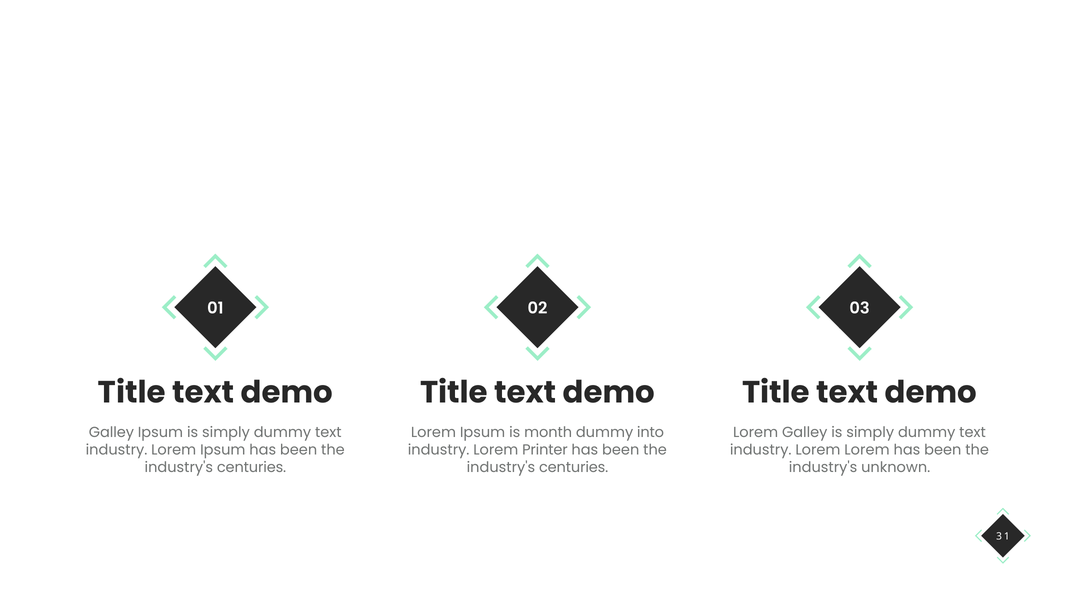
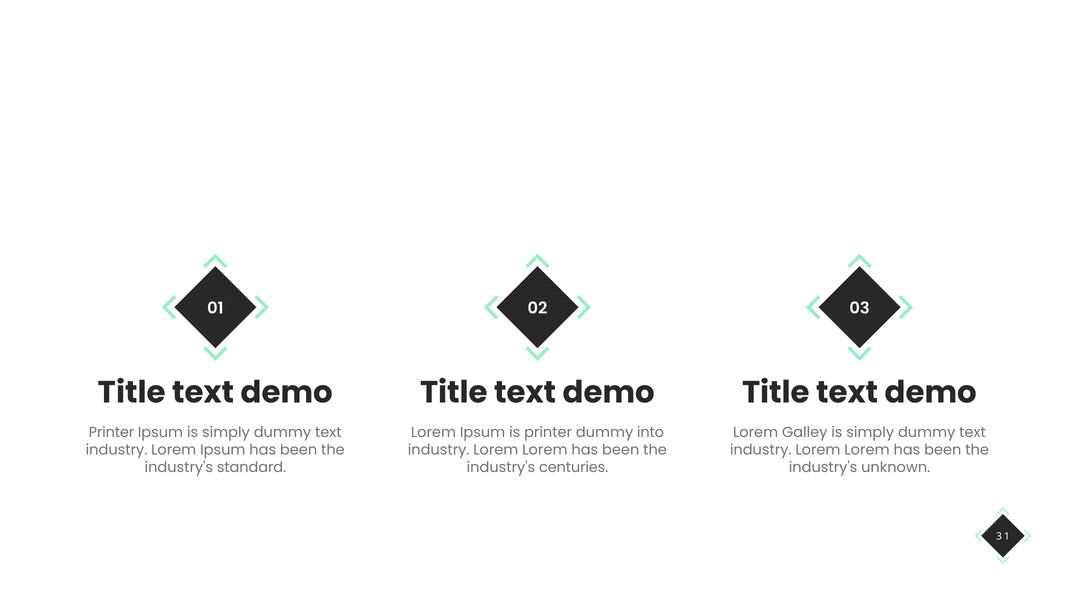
Galley: Galley -> Printer (111, 432)
is month: month -> printer (548, 432)
Printer: Printer -> Lorem (545, 450)
centuries: centuries -> standard (252, 467)
